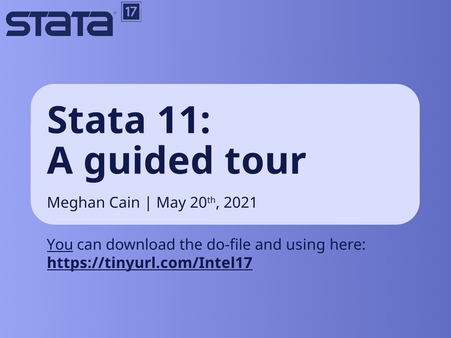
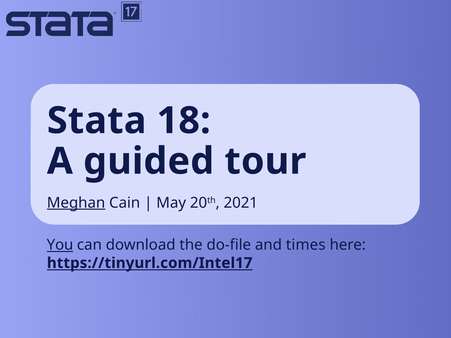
11: 11 -> 18 (184, 121)
Meghan underline: none -> present (76, 203)
using: using -> times (306, 245)
